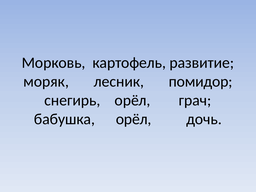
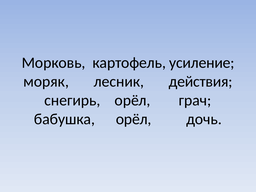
развитие: развитие -> усиление (202, 63)
помидор: помидор -> действия (201, 82)
